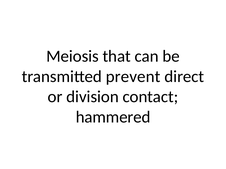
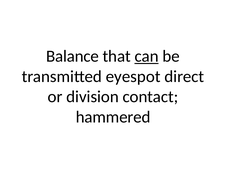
Meiosis: Meiosis -> Balance (73, 56)
can underline: none -> present (147, 56)
prevent: prevent -> eyespot (133, 77)
